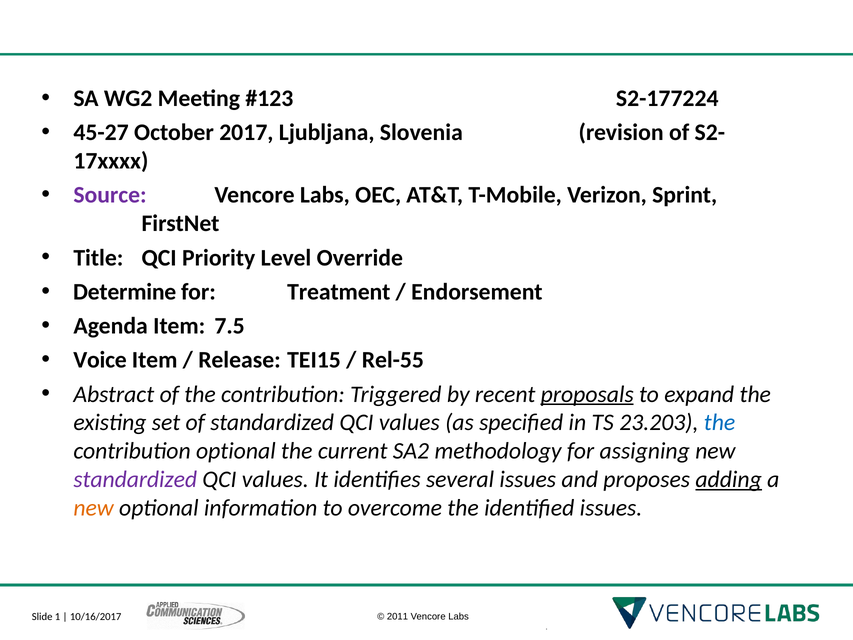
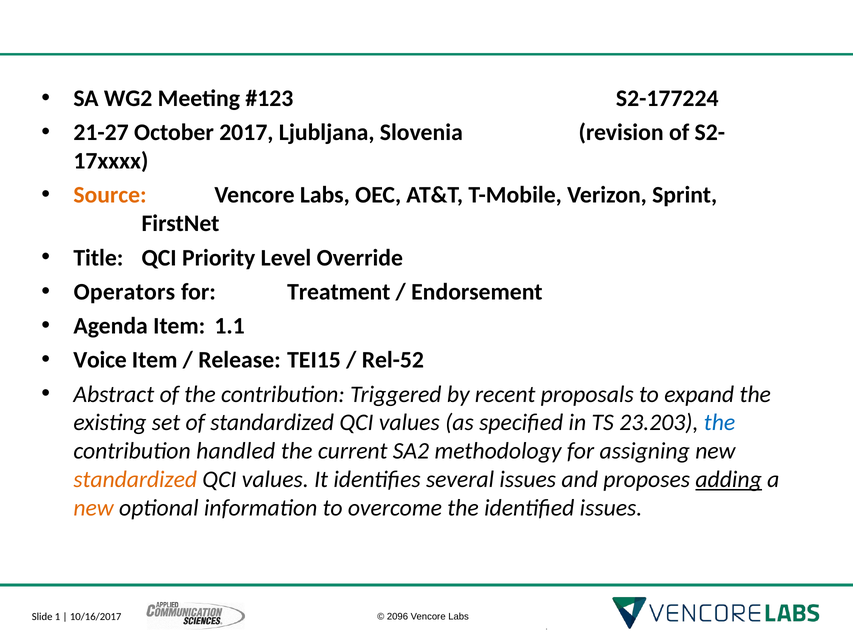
45-27: 45-27 -> 21-27 (101, 132)
Source colour: purple -> orange (110, 195)
Determine: Determine -> Operators (124, 292)
7.5: 7.5 -> 1.1 (230, 326)
Rel-55: Rel-55 -> Rel-52 (393, 360)
proposals underline: present -> none (587, 394)
contribution optional: optional -> handled (236, 451)
standardized colour: purple -> orange (135, 479)
2011: 2011 -> 2096 (397, 616)
